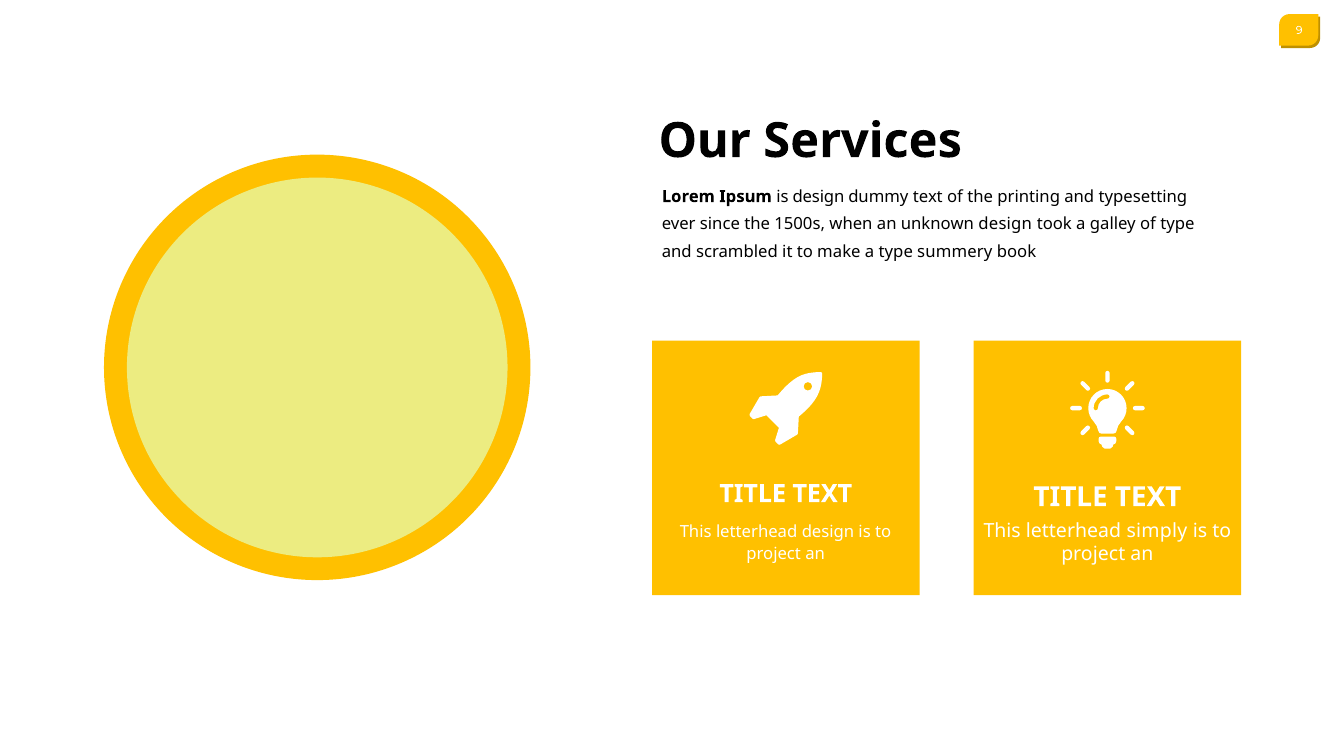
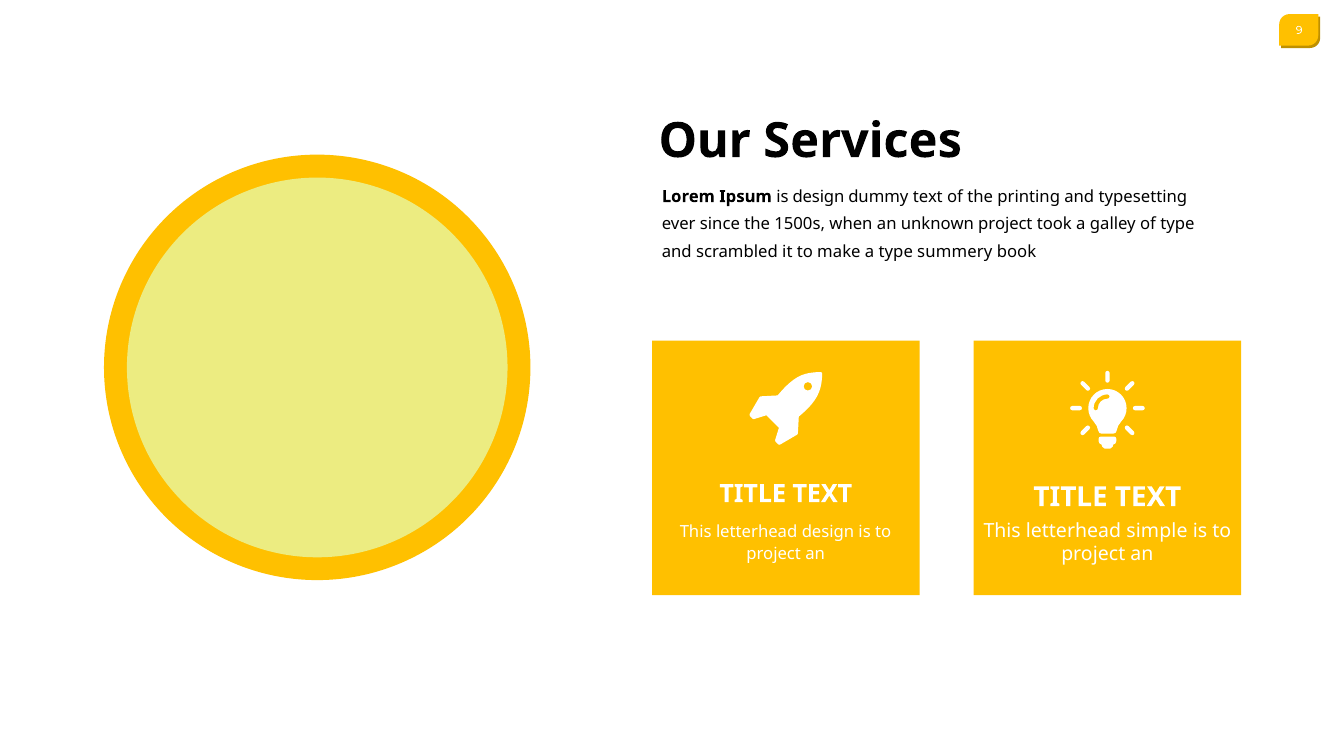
unknown design: design -> project (1005, 224)
simply: simply -> simple (1157, 531)
